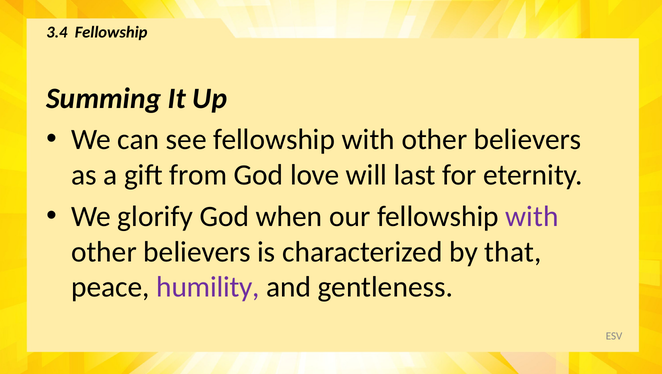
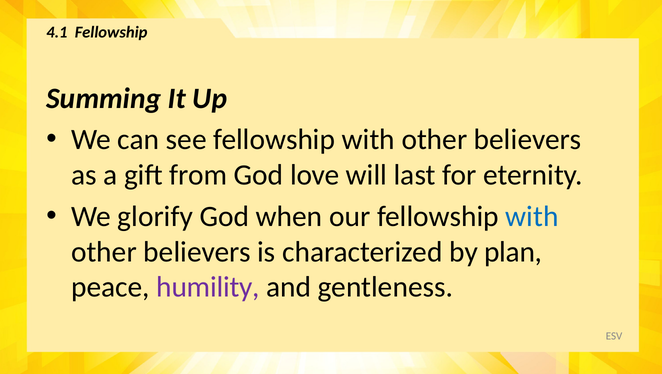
3.4: 3.4 -> 4.1 (57, 32)
with colour: purple -> blue (532, 216)
that: that -> plan (513, 251)
